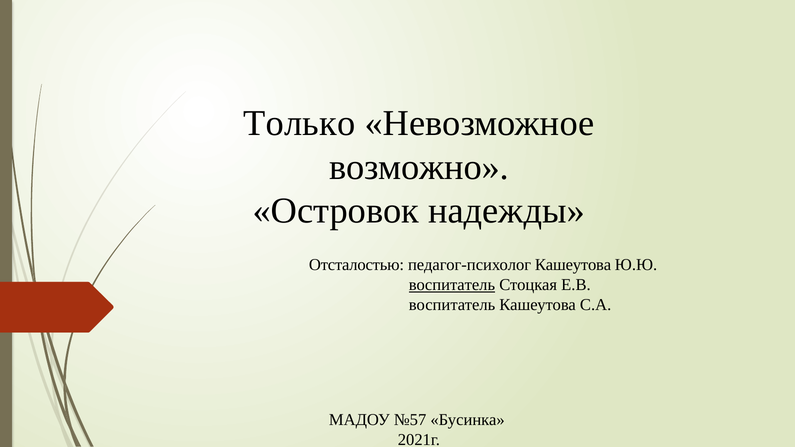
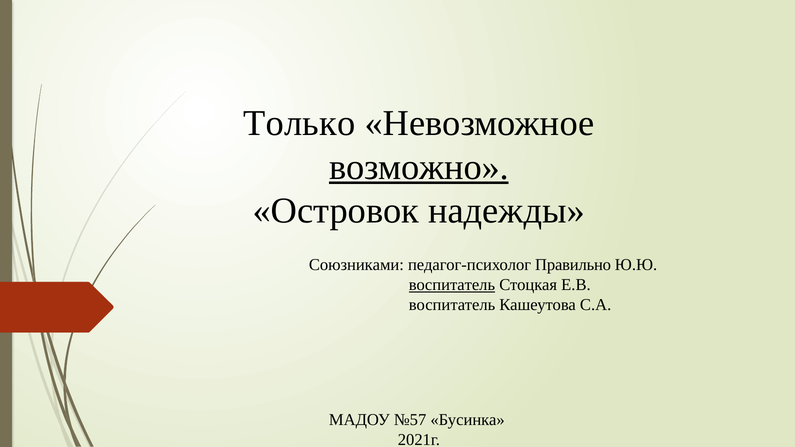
возможно underline: none -> present (419, 167)
Отсталостью: Отсталостью -> Союзниками (356, 265)
педагог-психолог Кашеутова: Кашеутова -> Правильно (573, 265)
